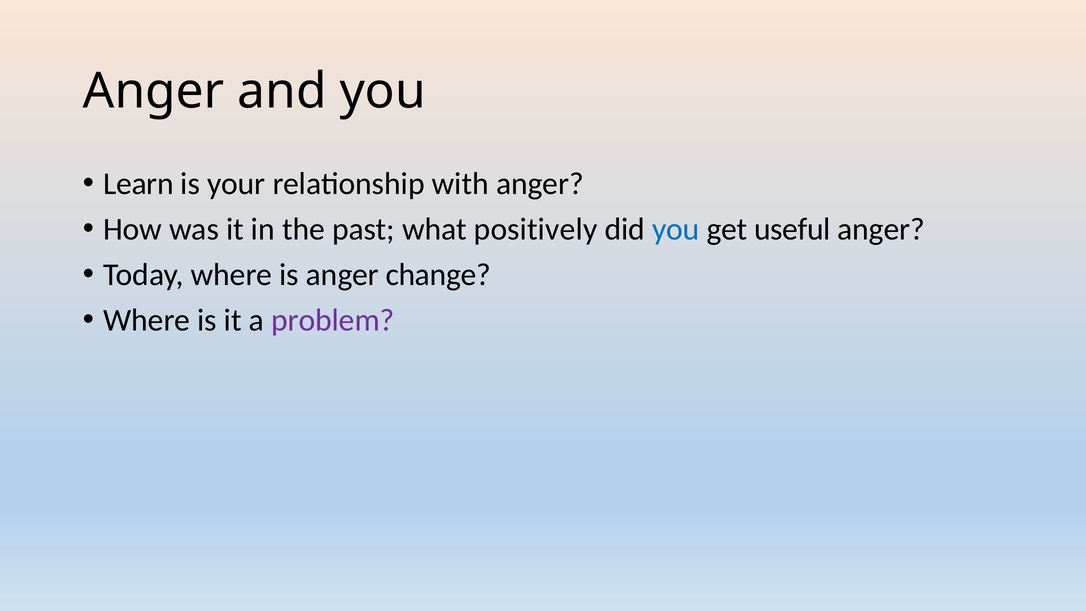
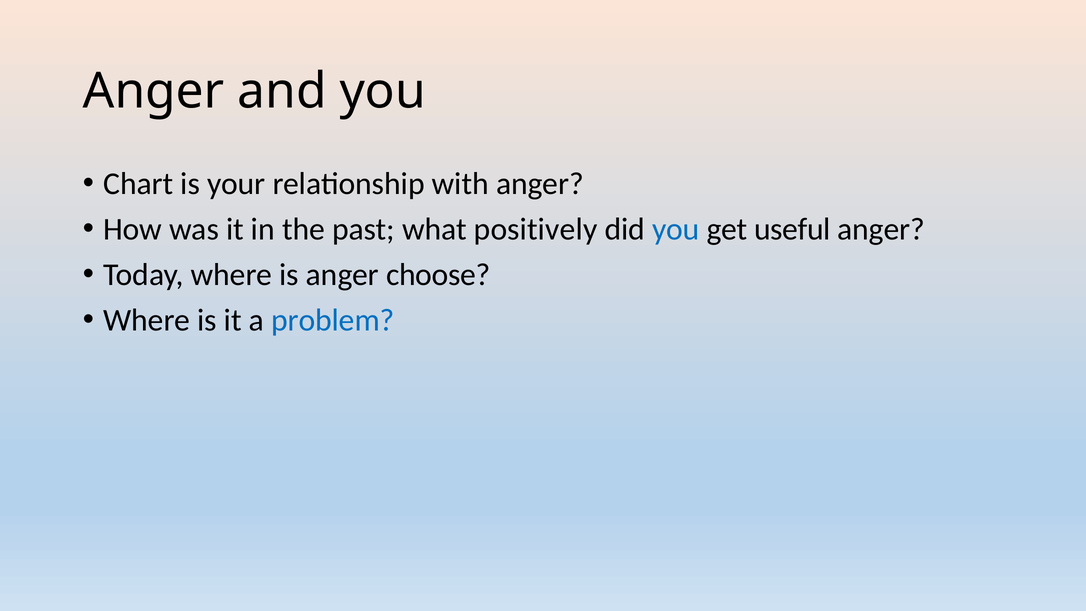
Learn: Learn -> Chart (138, 184)
change: change -> choose (438, 275)
problem colour: purple -> blue (333, 320)
